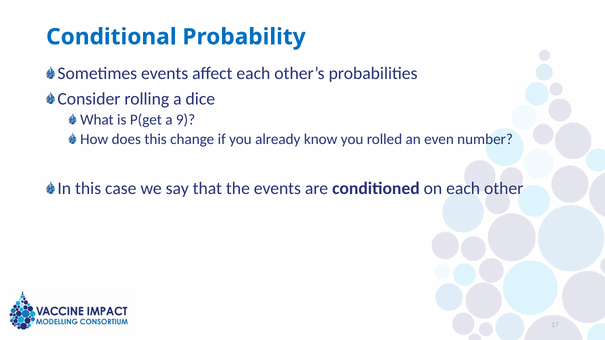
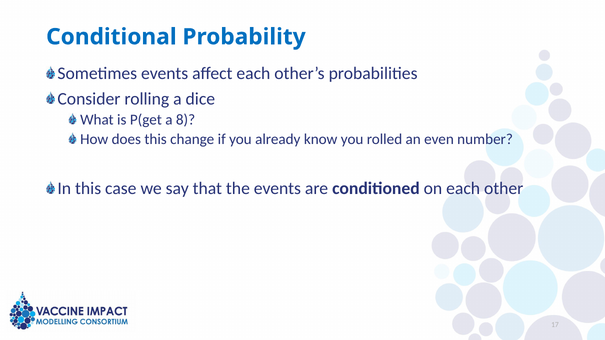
9: 9 -> 8 (186, 120)
